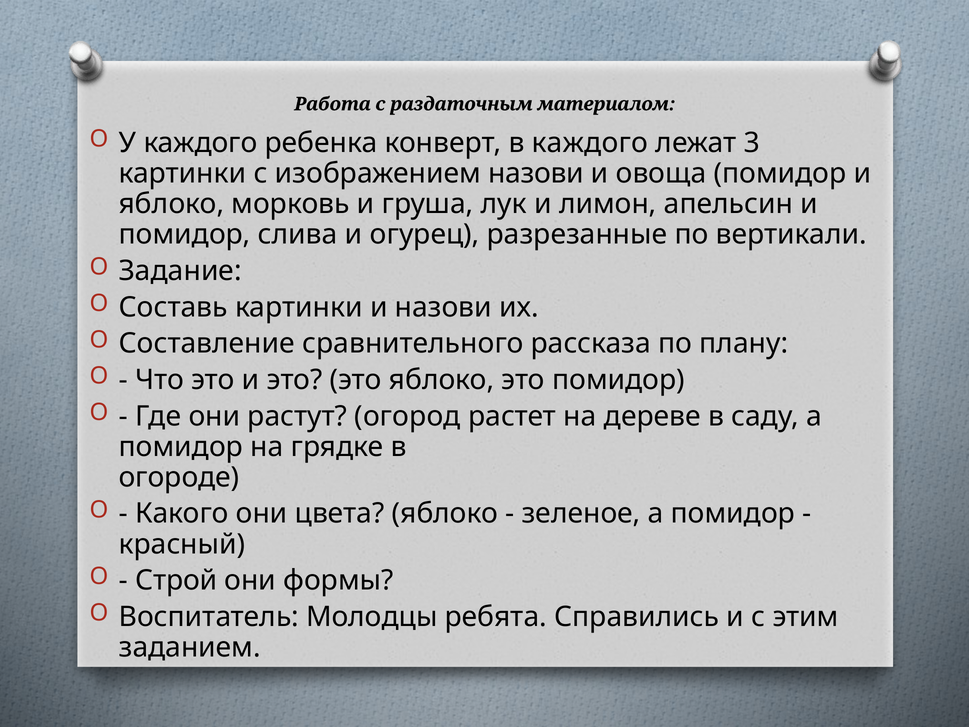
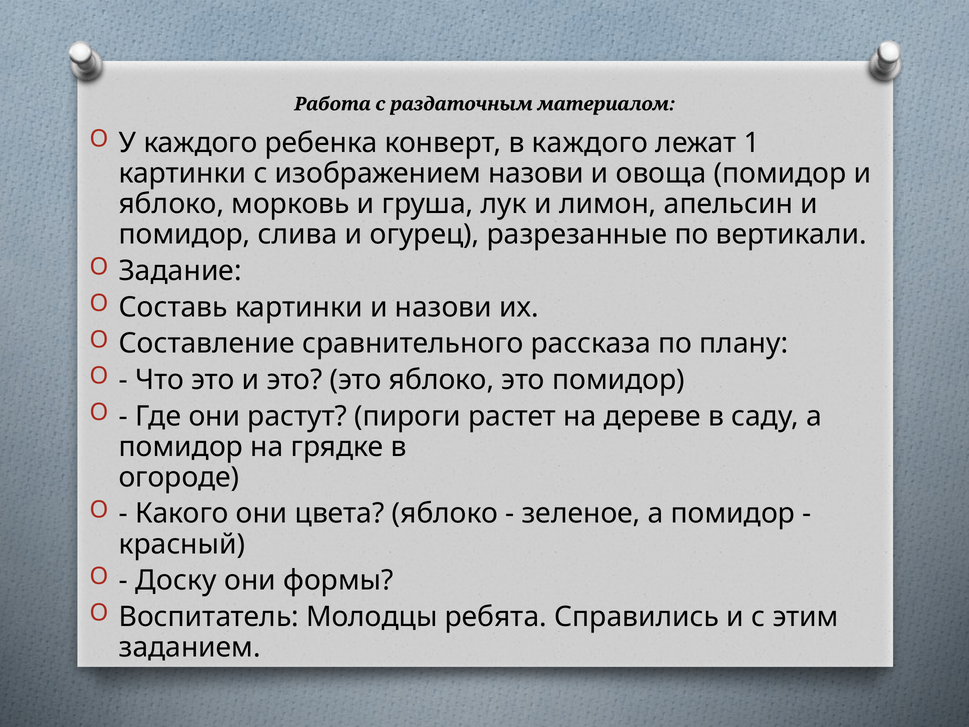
3: 3 -> 1 (752, 143)
огород: огород -> пироги (408, 416)
Строй: Строй -> Доску (176, 580)
